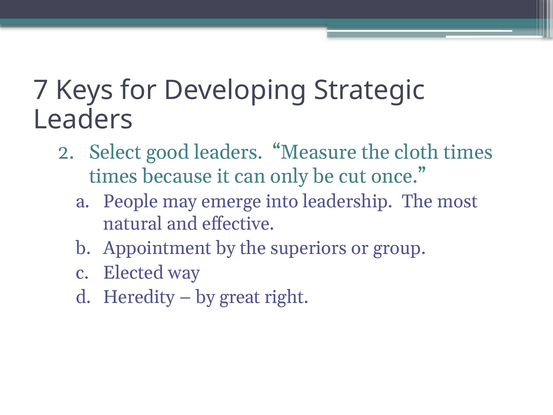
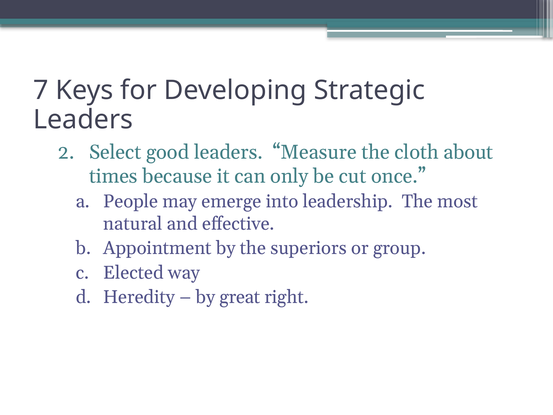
cloth times: times -> about (468, 152)
